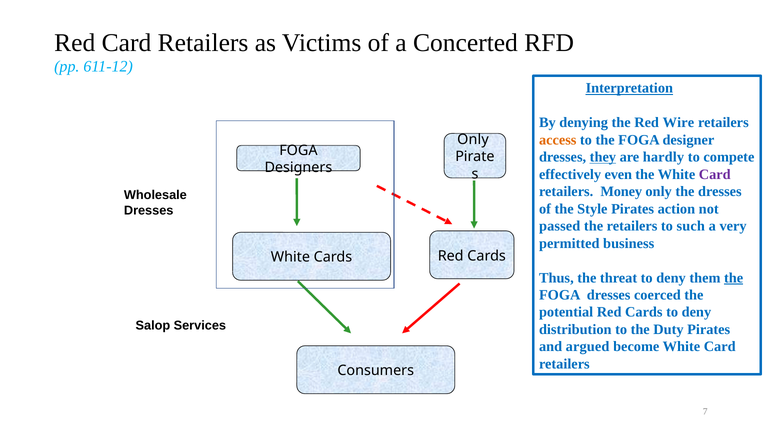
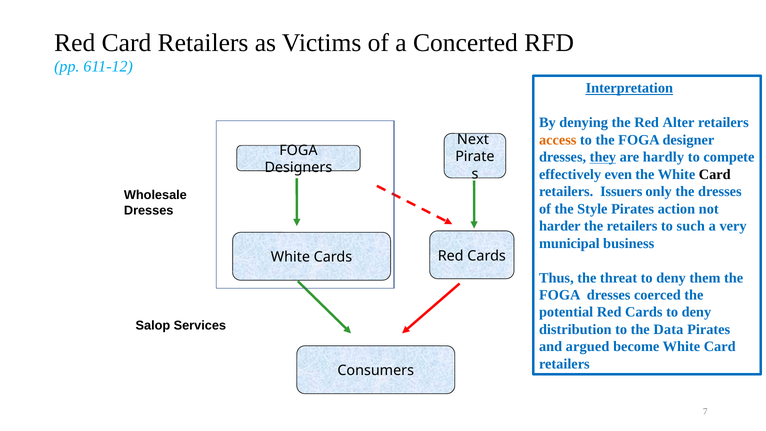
Wire: Wire -> Alter (678, 123)
Only: Only -> Next (473, 139)
Card colour: purple -> black (715, 174)
Money: Money -> Issuers (621, 192)
passed: passed -> harder (560, 226)
permitted: permitted -> municipal (569, 243)
the underline: present -> none (734, 278)
Duty: Duty -> Data (668, 329)
